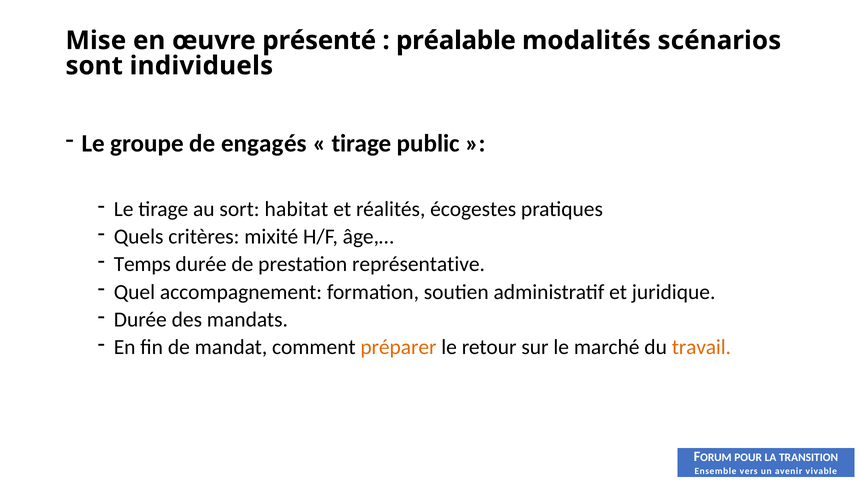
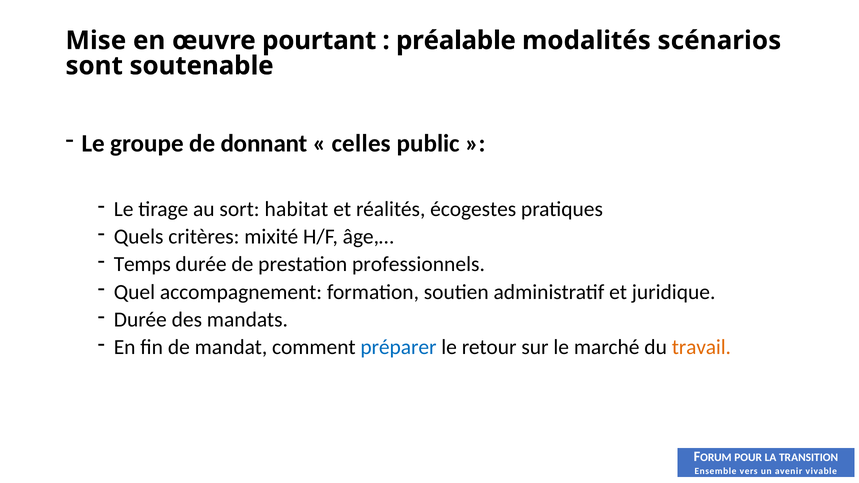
présenté: présenté -> pourtant (319, 41)
individuels: individuels -> soutenable (202, 66)
engagés: engagés -> donnant (264, 144)
tirage: tirage -> celles (361, 144)
représentative: représentative -> professionnels (418, 265)
préparer colour: orange -> blue (398, 347)
